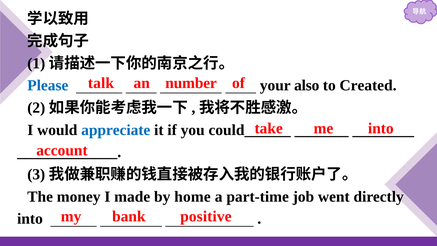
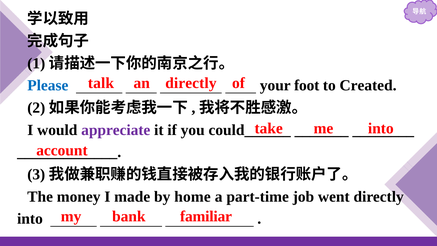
an number: number -> directly (191, 83)
also: also -> foot (307, 85)
appreciate colour: blue -> purple (116, 130)
positive: positive -> familiar (206, 216)
